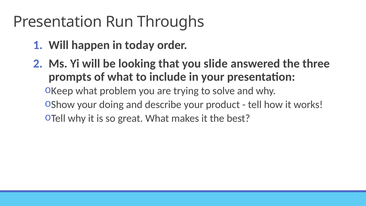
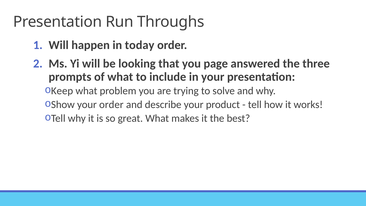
slide: slide -> page (216, 64)
your doing: doing -> order (111, 105)
